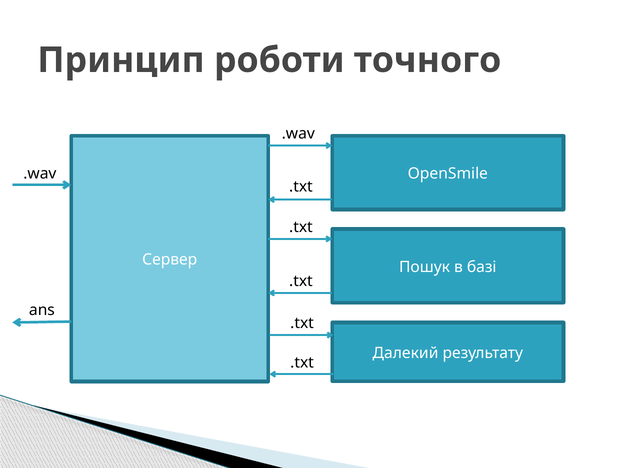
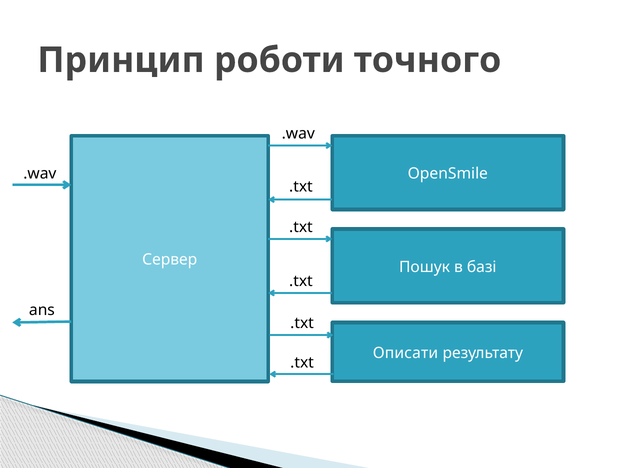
Далекий: Далекий -> Описати (405, 354)
